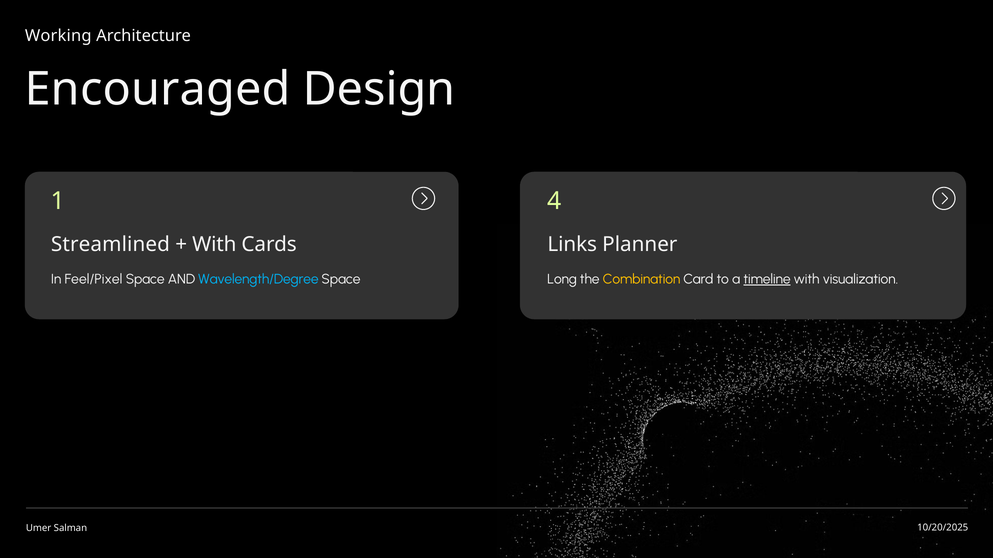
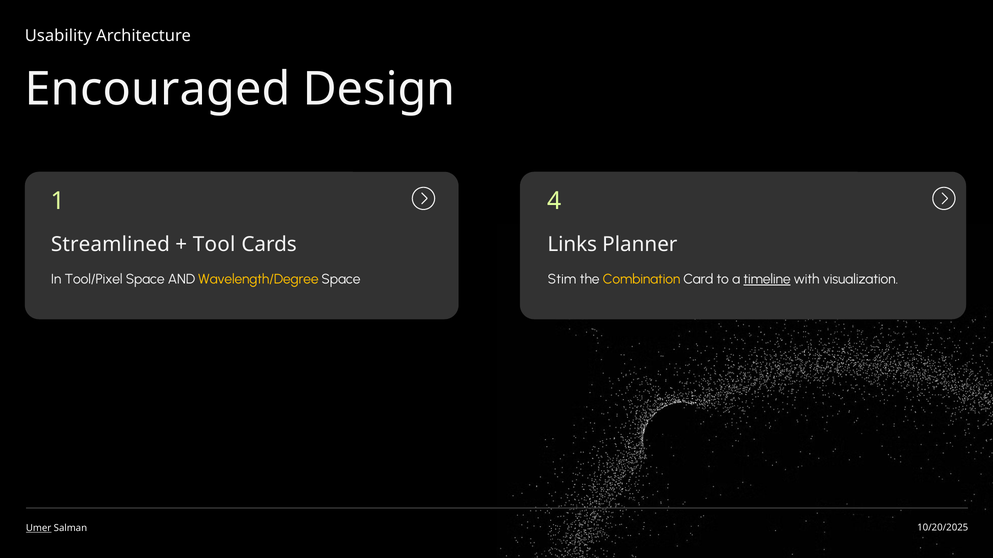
Working: Working -> Usability (58, 36)
With: With -> Tool (214, 245)
Feel/Pixel: Feel/Pixel -> Tool/Pixel (94, 279)
Wavelength/Degree colour: light blue -> yellow (258, 279)
Long: Long -> Stim (562, 279)
Umer underline: none -> present (39, 529)
